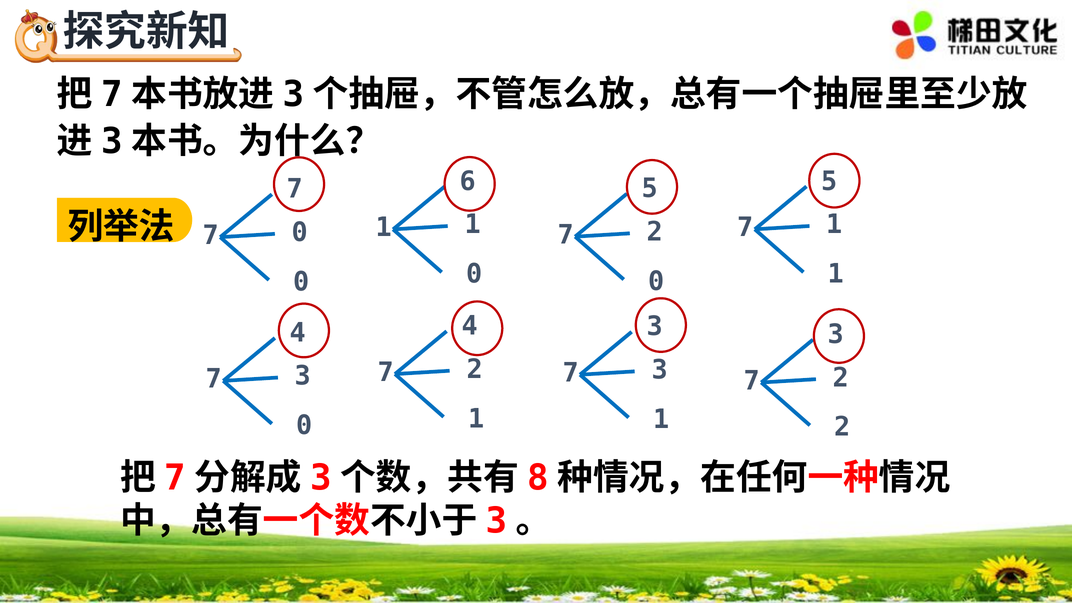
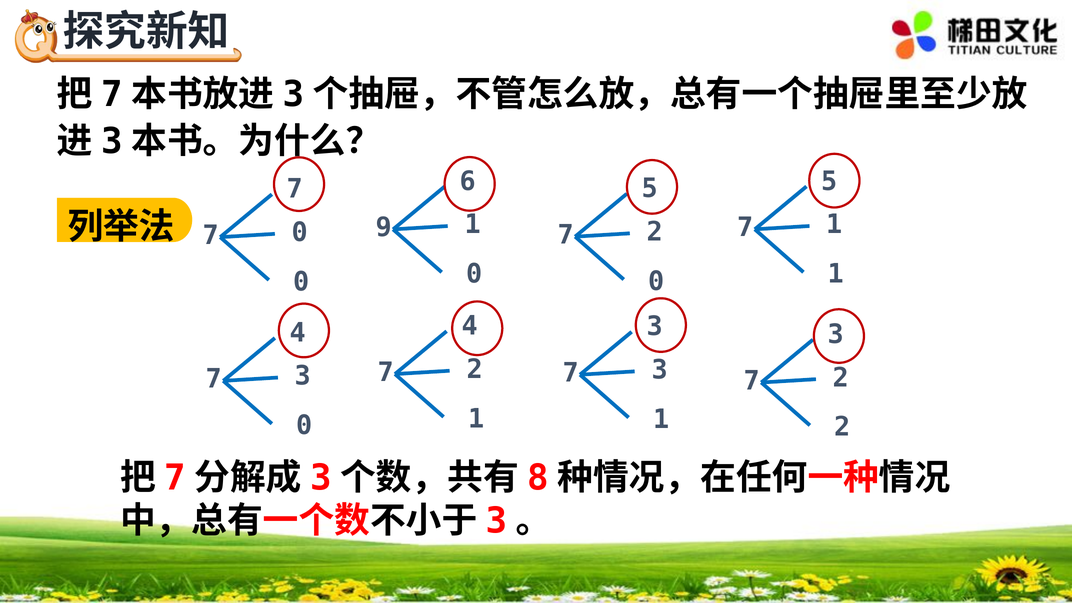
1: 1 -> 9 (384, 228)
